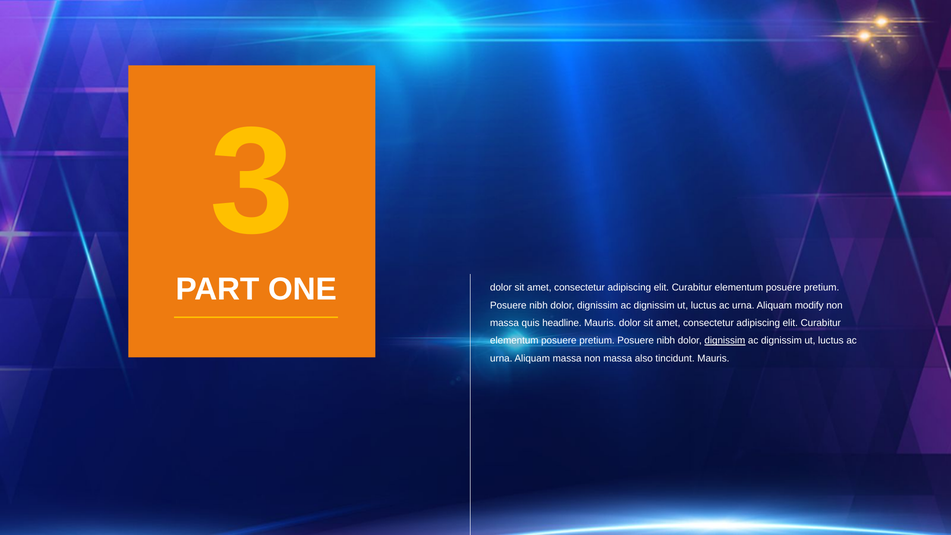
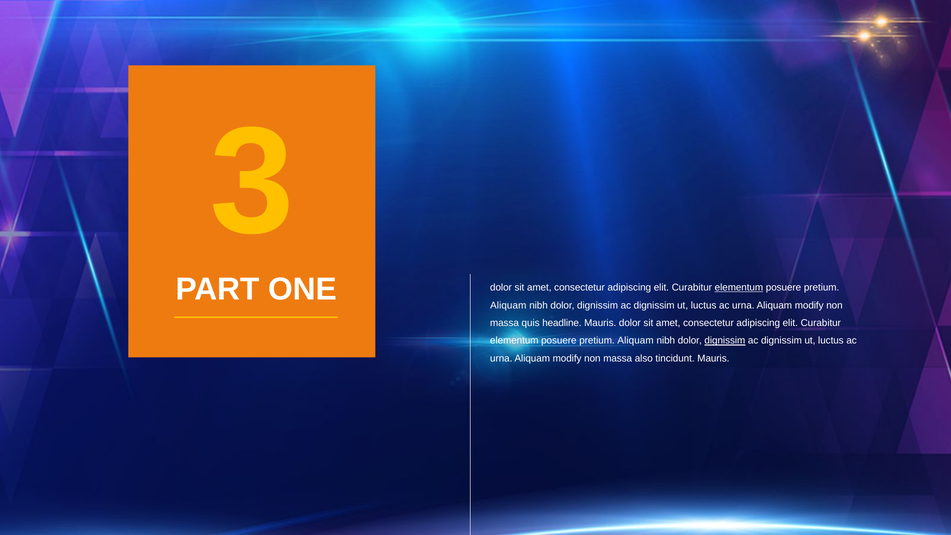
elementum underline: none -> present (739, 287)
Posuere: Posuere -> Aliquam (508, 305)
Posuere: Posuere -> Aliquam (636, 341)
massa: massa -> modify (567, 358)
